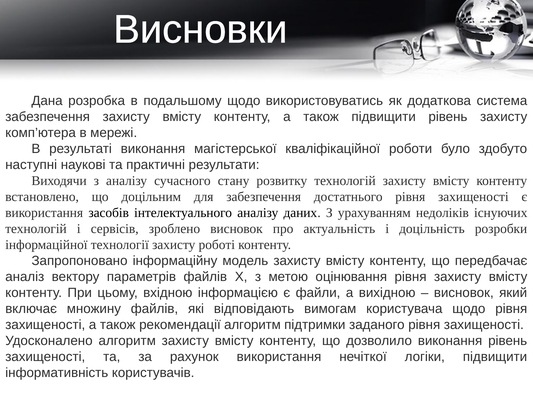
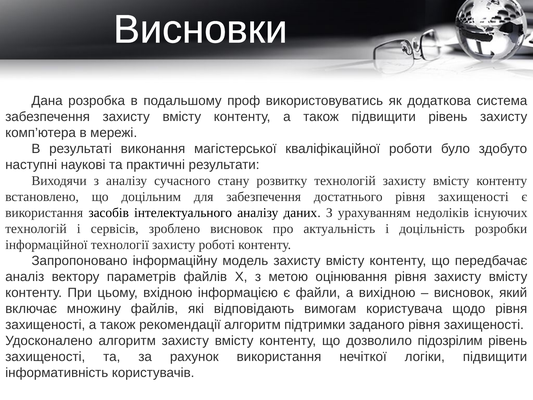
подальшому щодо: щодо -> проф (244, 101)
дозволило виконання: виконання -> підозрілим (450, 341)
